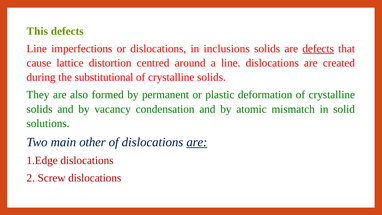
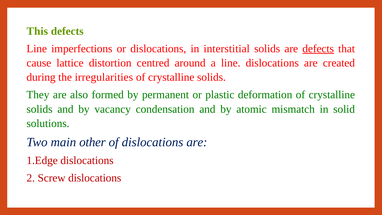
inclusions: inclusions -> interstitial (227, 49)
substitutional: substitutional -> irregularities (104, 77)
are underline: present -> none (197, 142)
